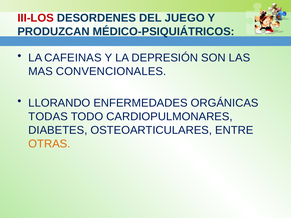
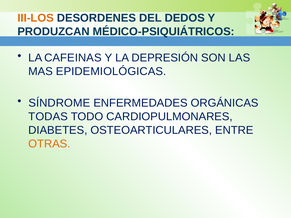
III-LOS colour: red -> orange (36, 18)
JUEGO: JUEGO -> DEDOS (185, 18)
CONVENCIONALES: CONVENCIONALES -> EPIDEMIOLÓGICAS (111, 71)
LLORANDO: LLORANDO -> SÍNDROME (59, 103)
